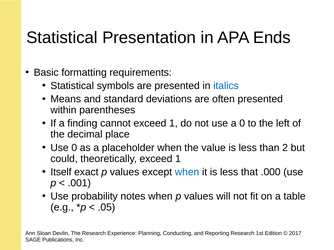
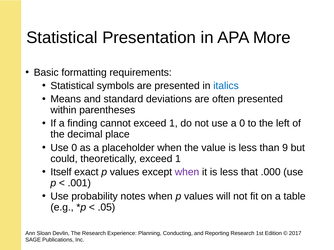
Ends: Ends -> More (272, 38)
2: 2 -> 9 (285, 148)
when colour: blue -> purple (187, 172)
